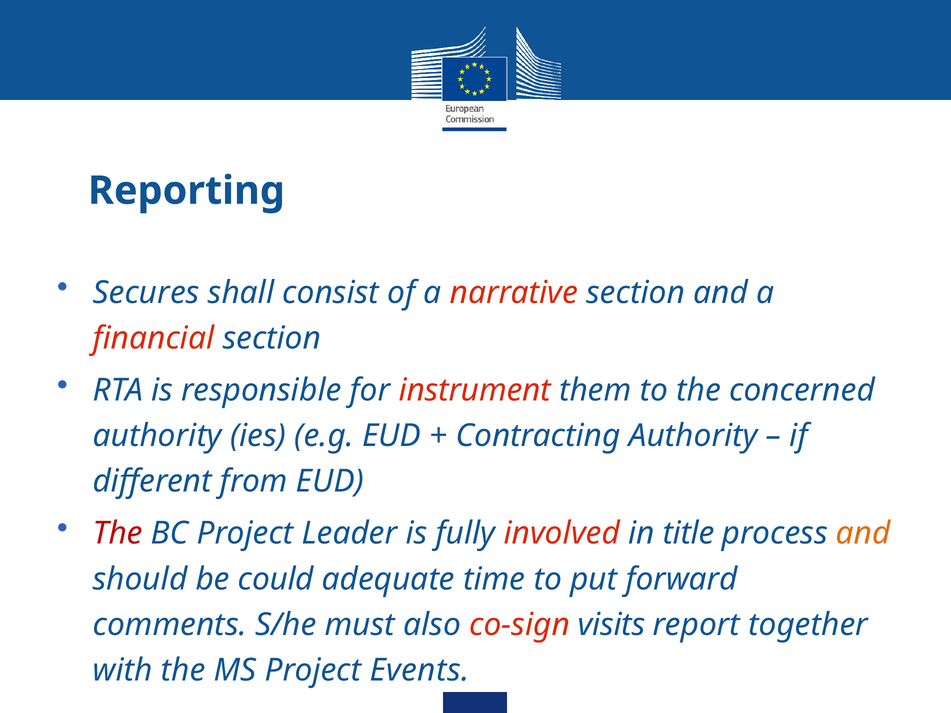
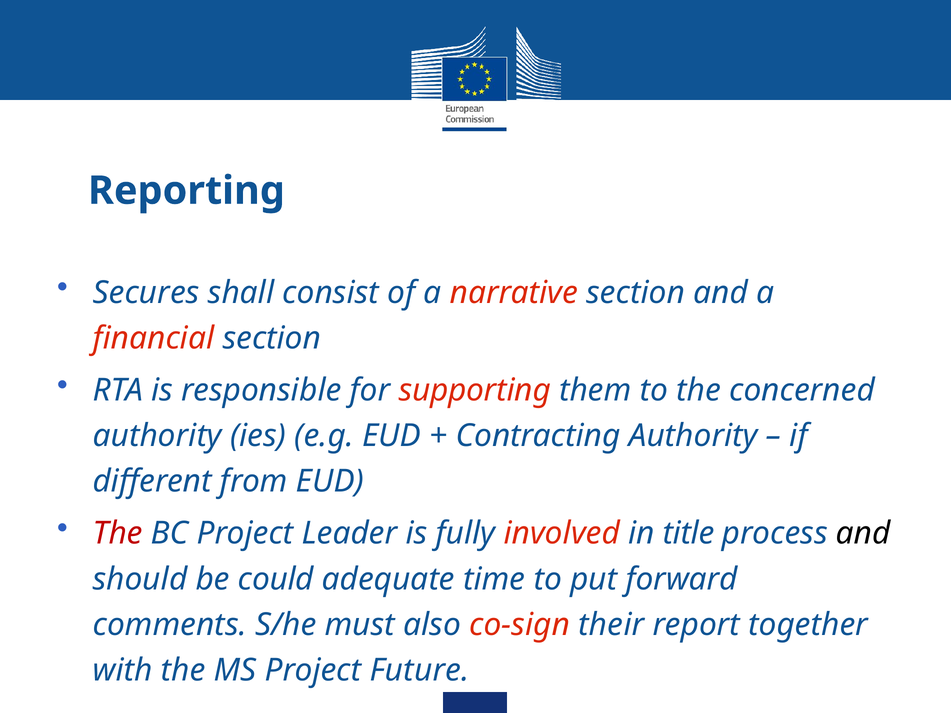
instrument: instrument -> supporting (475, 390)
and colour: orange -> black (863, 534)
visits: visits -> their (611, 625)
Events: Events -> Future (419, 671)
